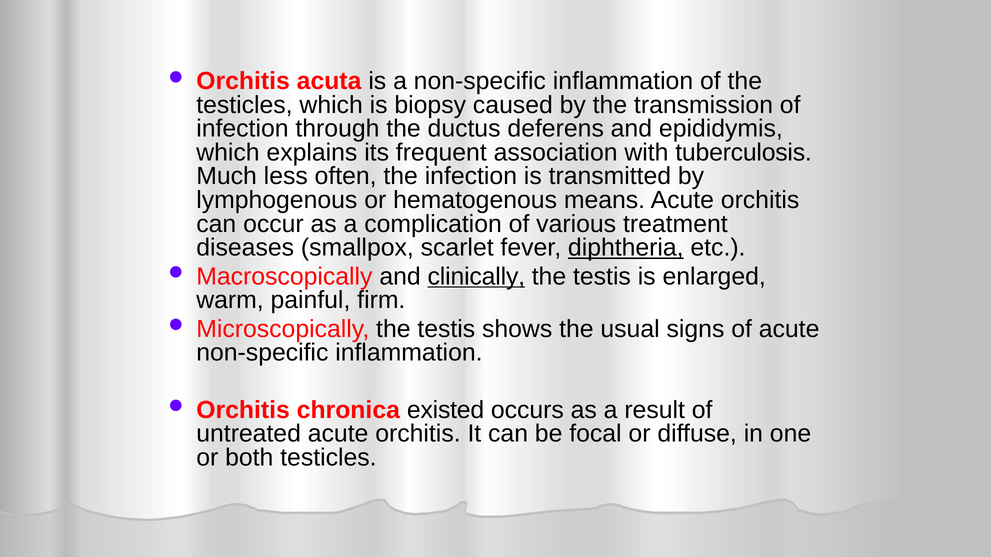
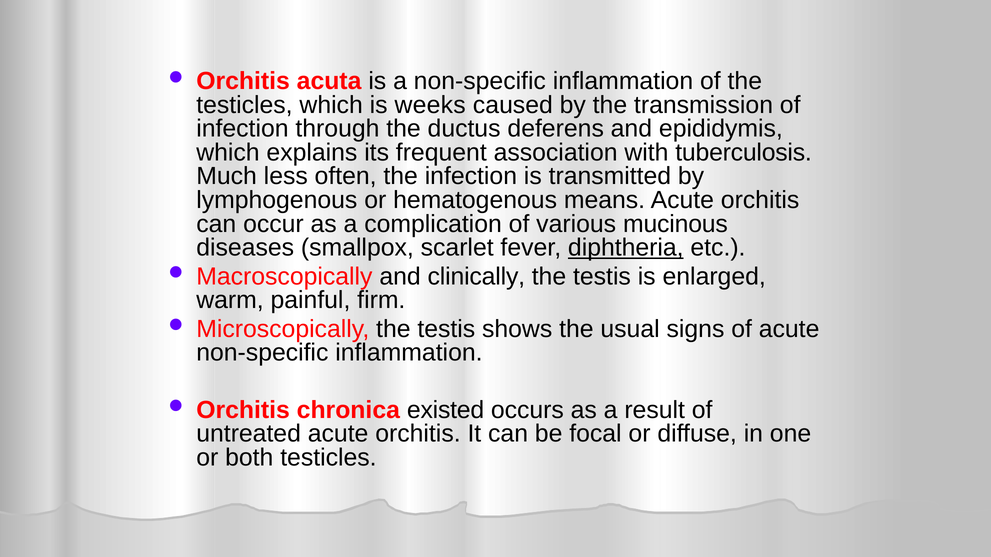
biopsy: biopsy -> weeks (430, 105)
treatment: treatment -> mucinous (675, 224)
clinically underline: present -> none (476, 277)
